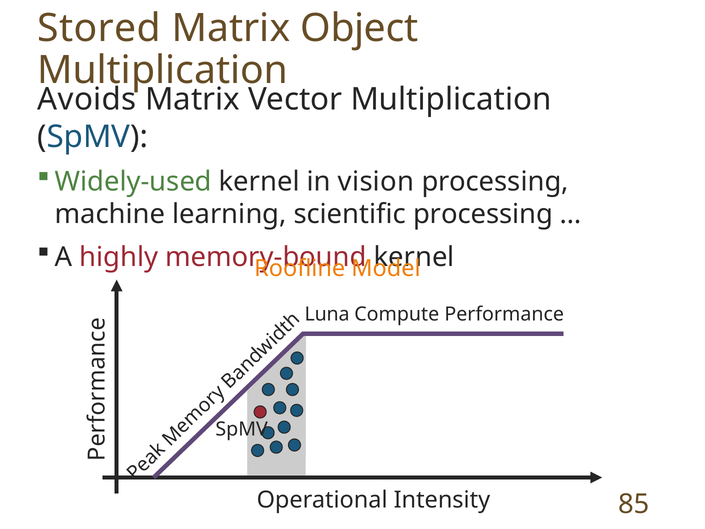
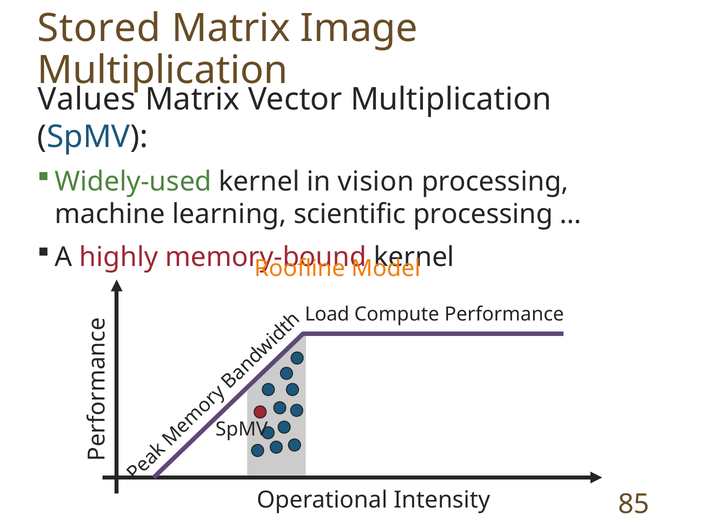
Object: Object -> Image (359, 28)
Avoids: Avoids -> Values (87, 99)
Luna: Luna -> Load (327, 314)
